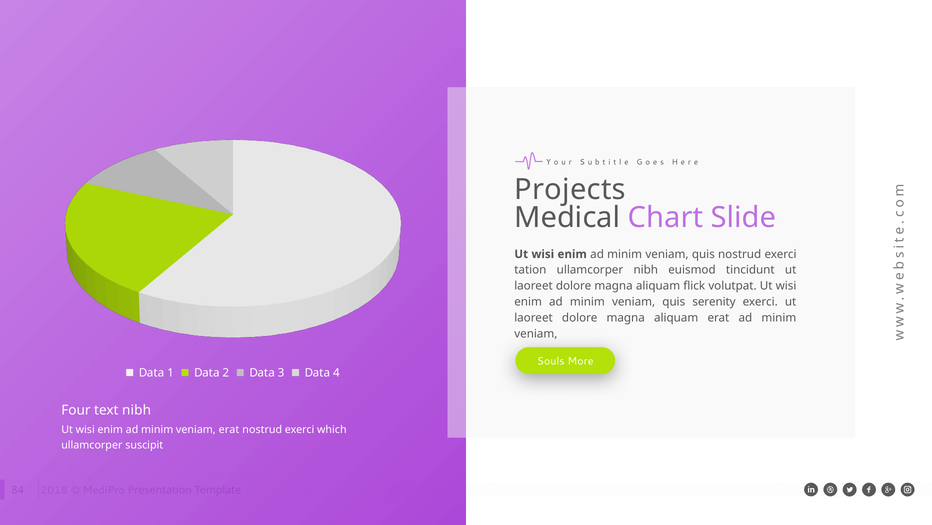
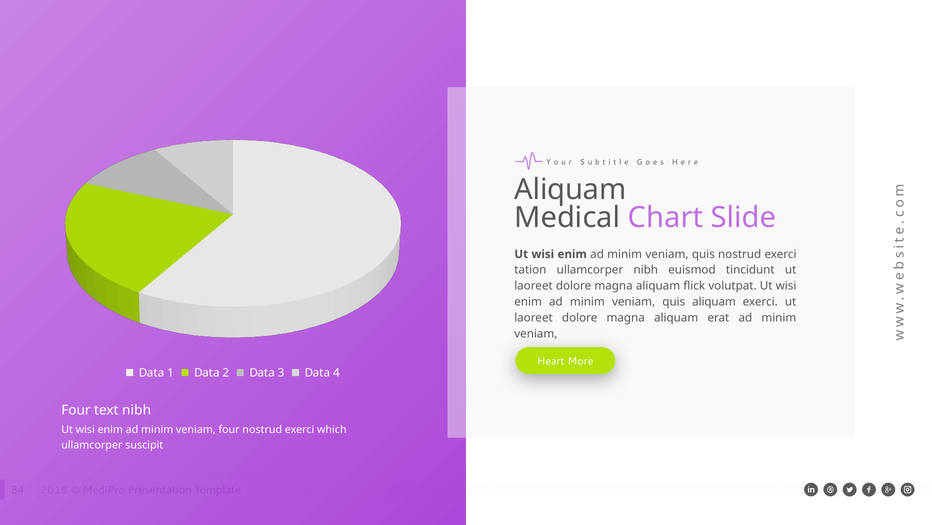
Projects: Projects -> Aliquam (570, 189)
quis serenity: serenity -> aliquam (714, 302)
Souls: Souls -> Heart (551, 361)
veniam erat: erat -> four (229, 429)
